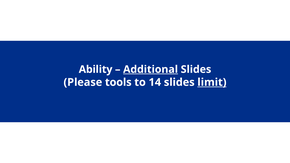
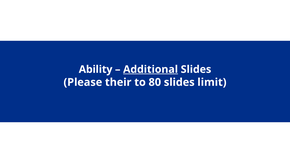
tools: tools -> their (118, 82)
14: 14 -> 80 (155, 82)
limit underline: present -> none (212, 82)
